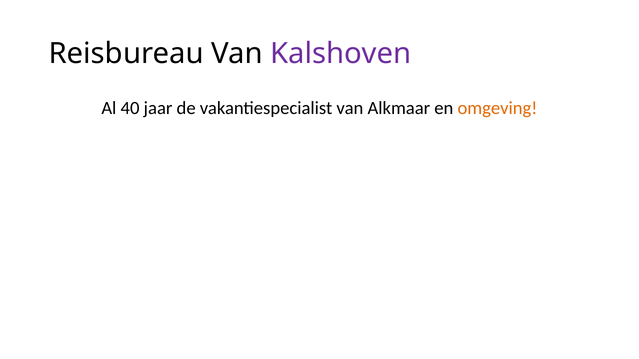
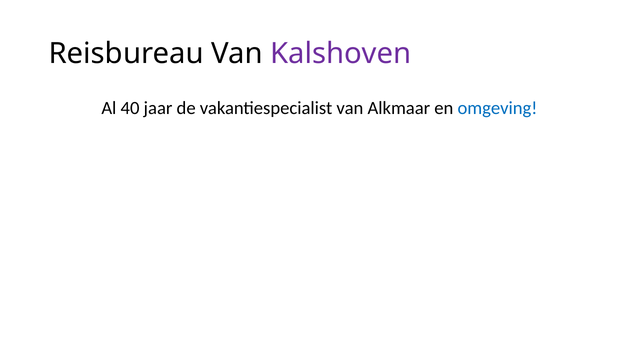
omgeving colour: orange -> blue (497, 108)
